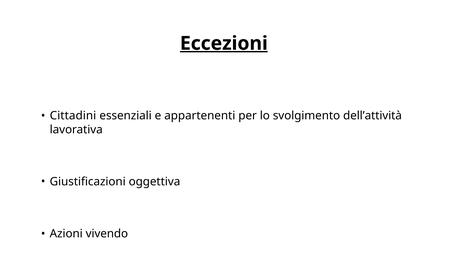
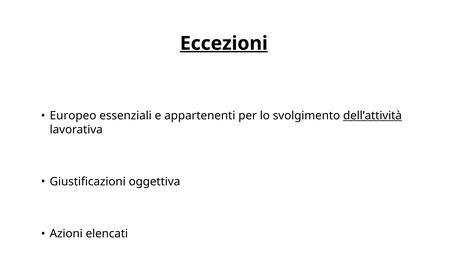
Cittadini: Cittadini -> Europeo (73, 116)
dell’attività underline: none -> present (373, 116)
vivendo: vivendo -> elencati (107, 234)
